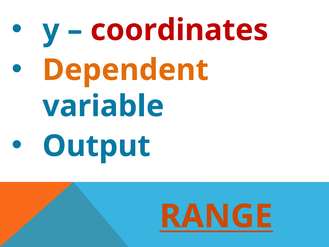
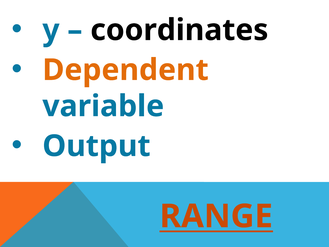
coordinates colour: red -> black (179, 30)
